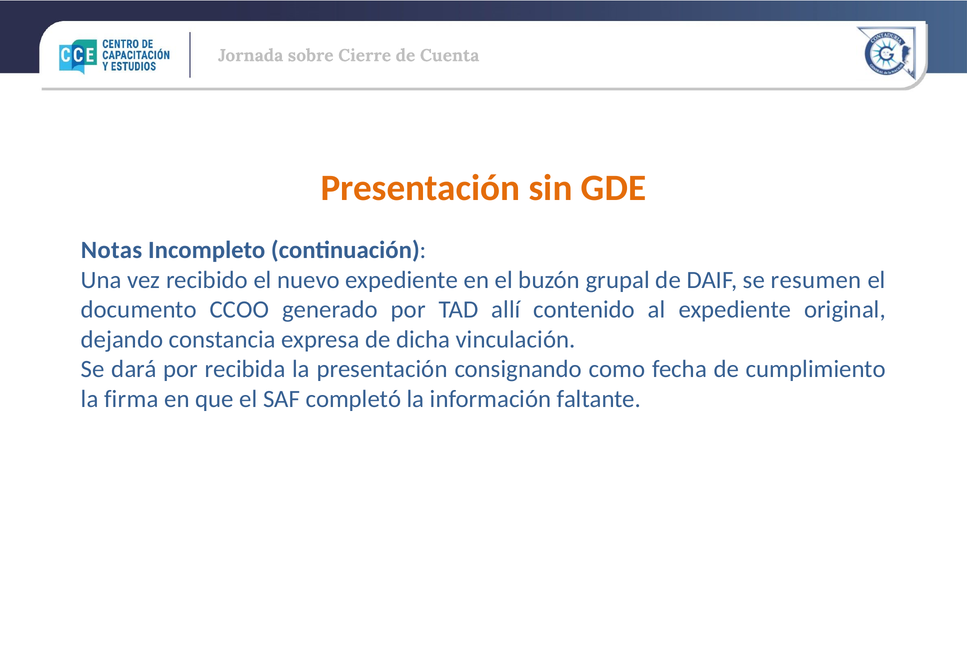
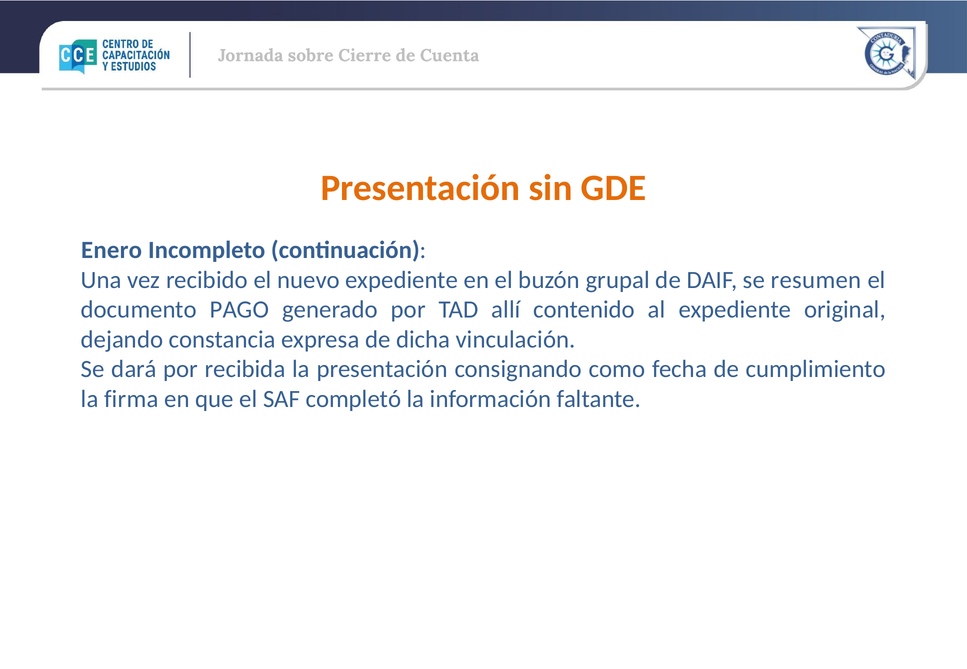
Notas: Notas -> Enero (112, 250)
CCOO: CCOO -> PAGO (239, 310)
